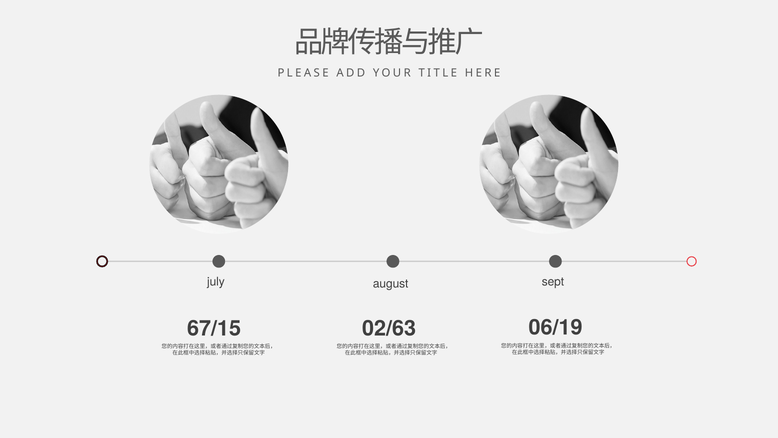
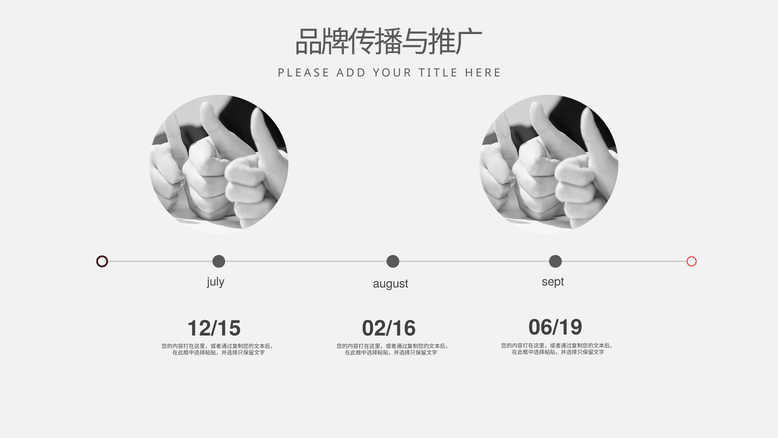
67/15: 67/15 -> 12/15 (214, 328)
02/63: 02/63 -> 02/16 (389, 328)
